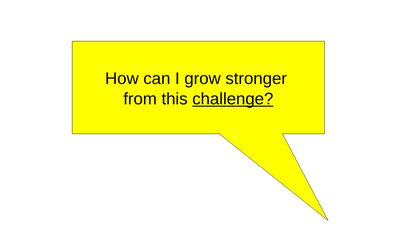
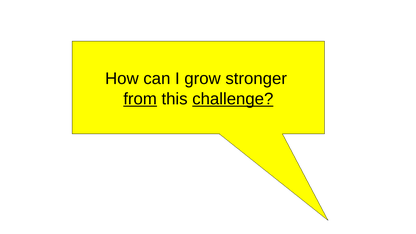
from underline: none -> present (140, 99)
